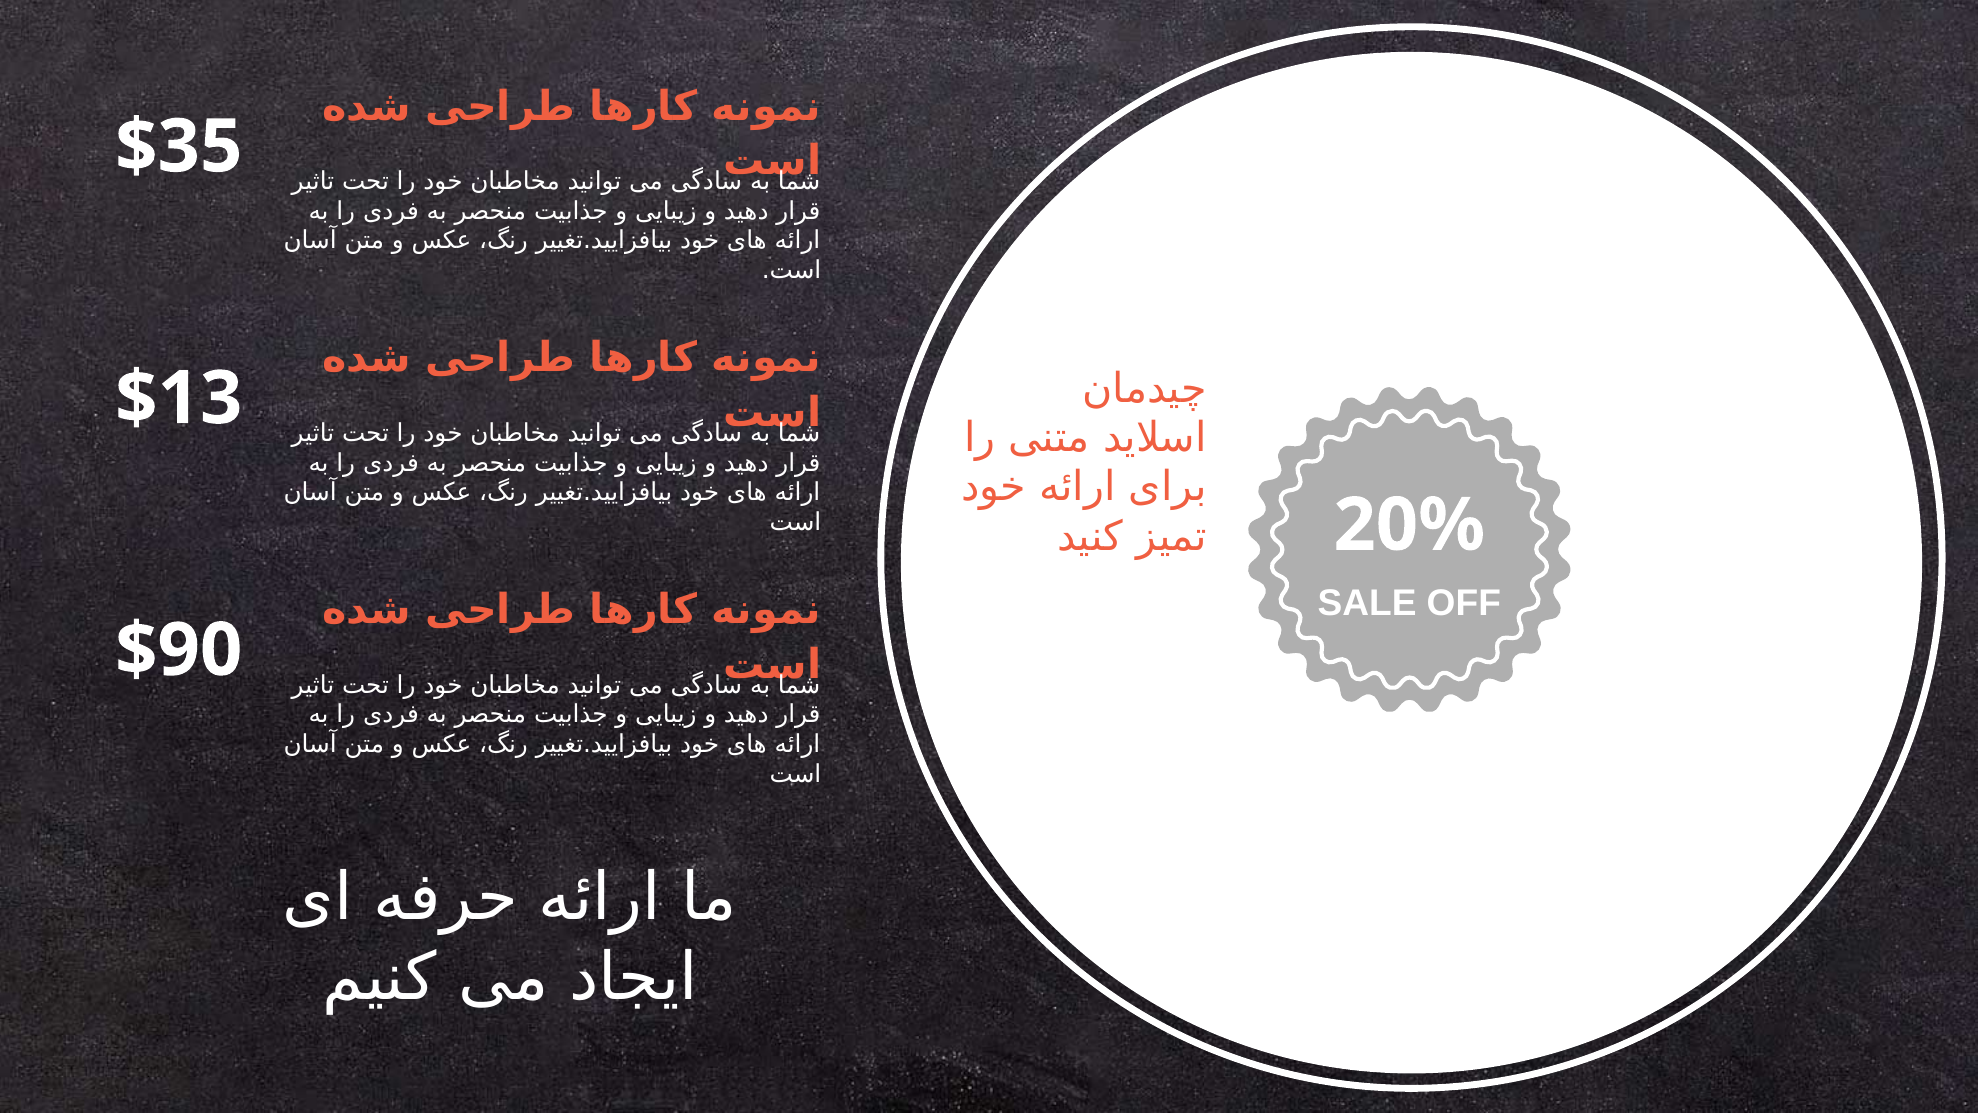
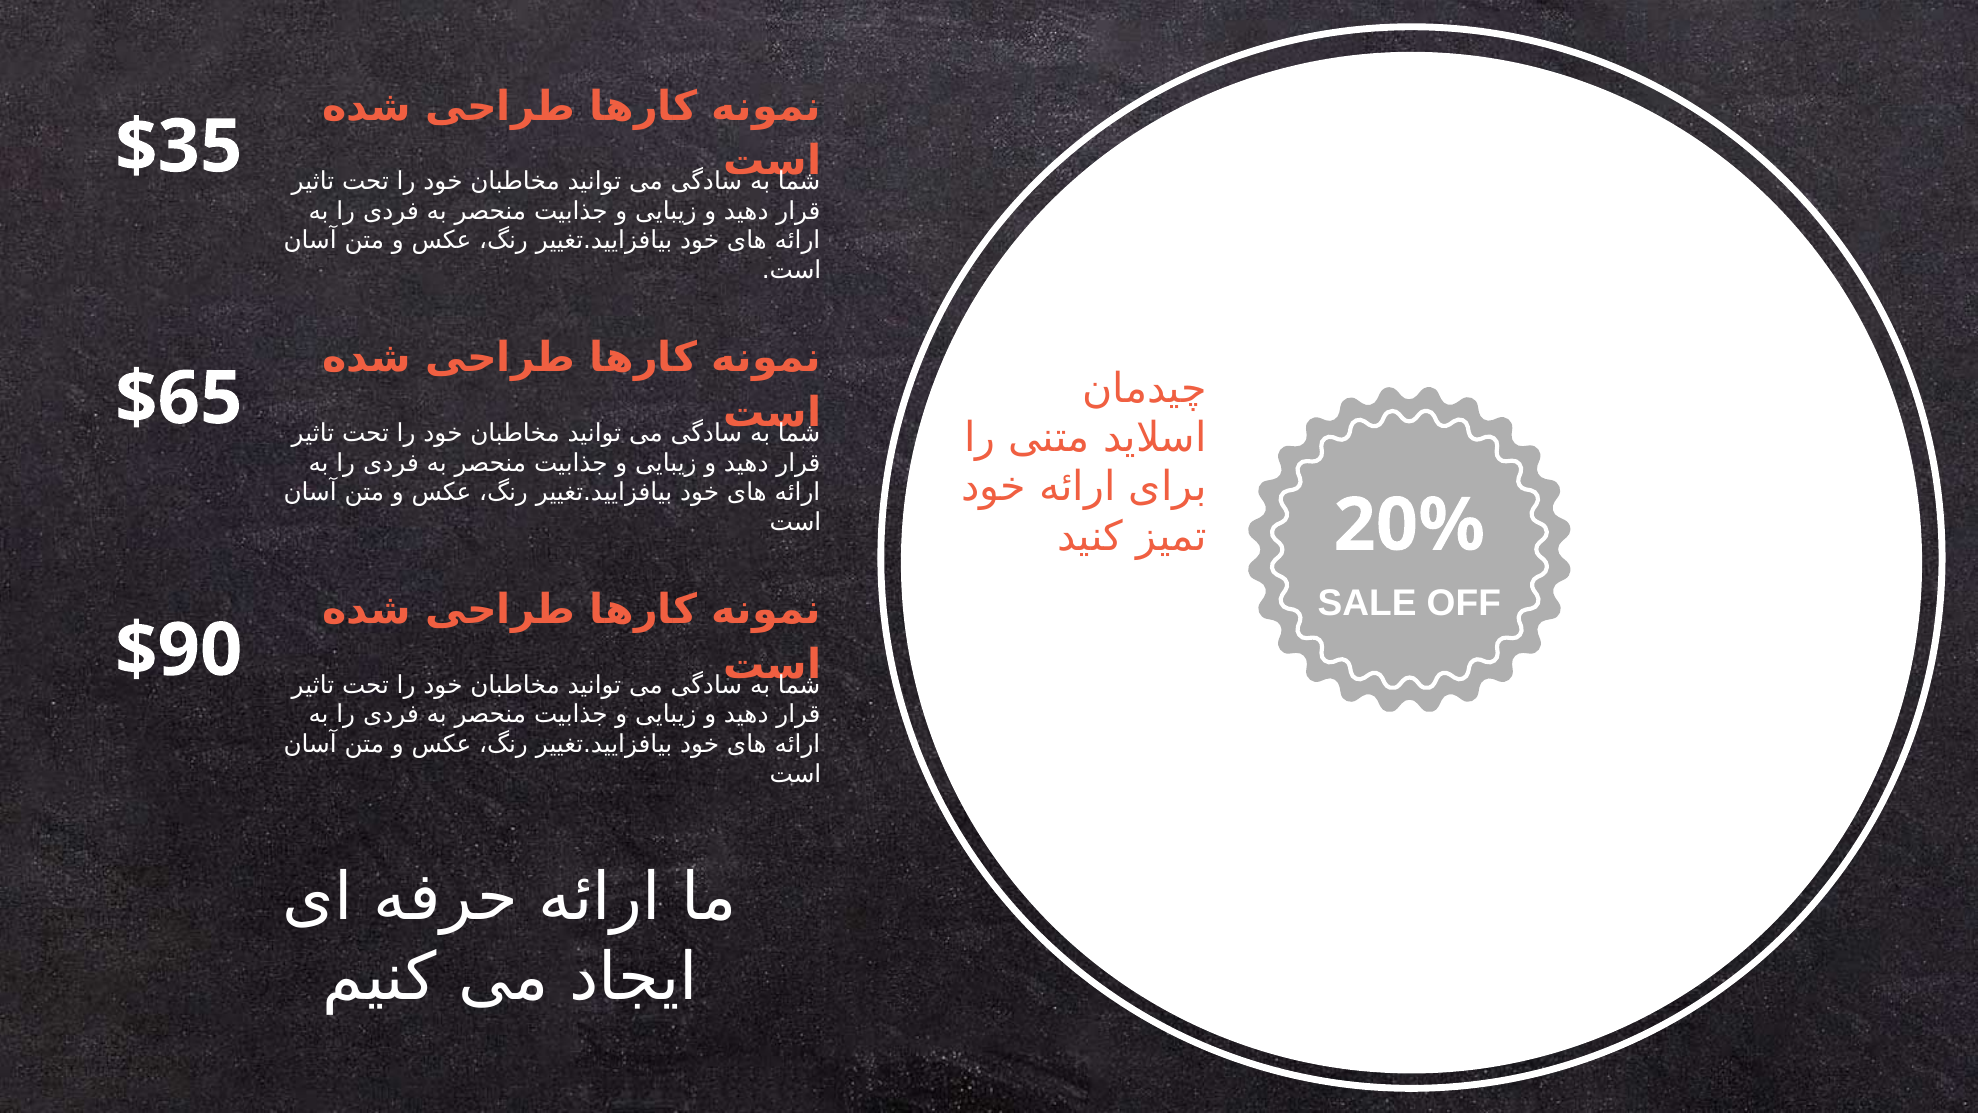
$13: $13 -> $65 (179, 398)
